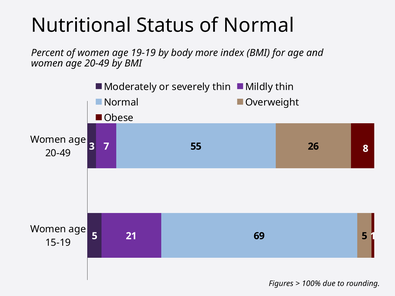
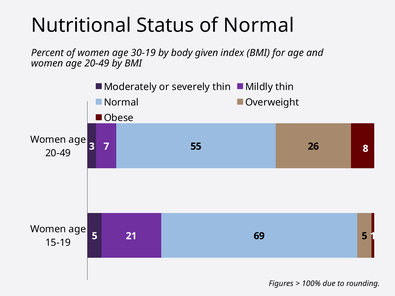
19-19: 19-19 -> 30-19 (143, 53)
more: more -> given (207, 53)
